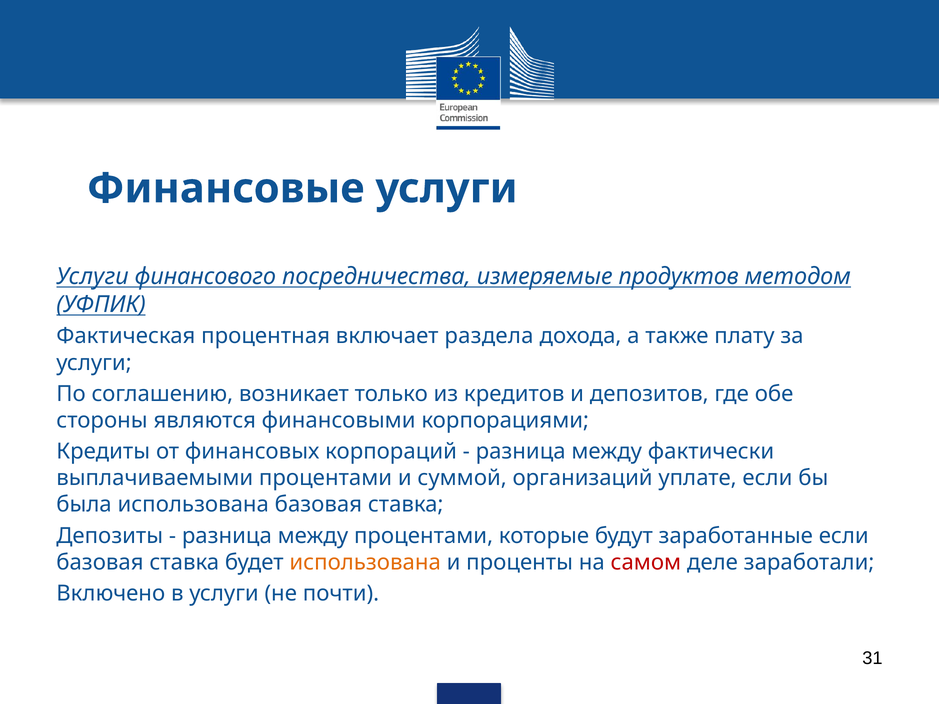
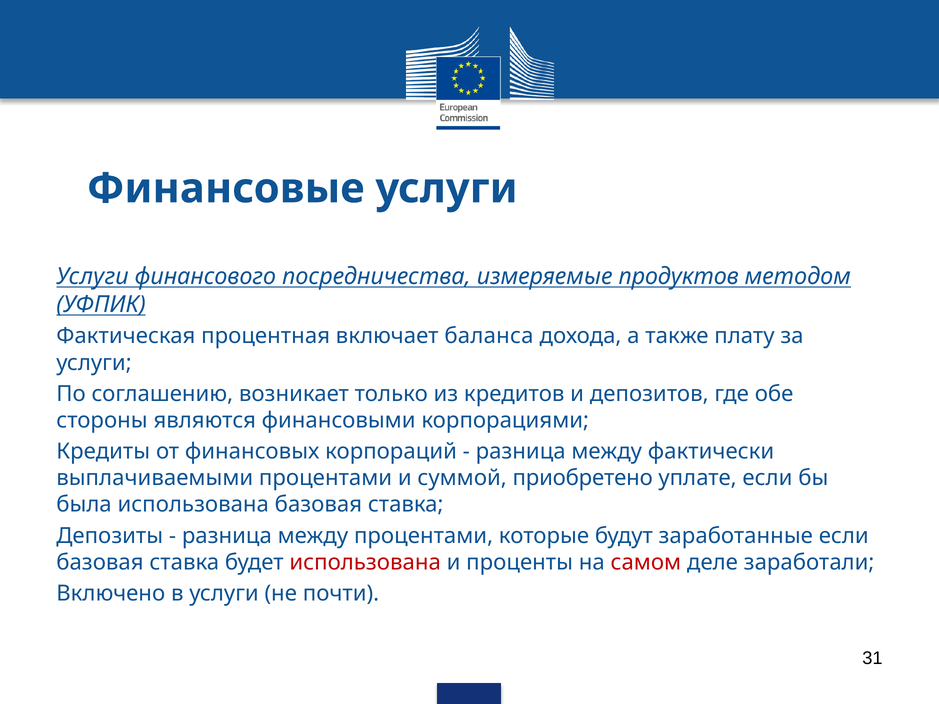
раздела: раздела -> баланса (489, 336)
организаций: организаций -> приобретено (583, 478)
использована colour: orange -> red (365, 563)
